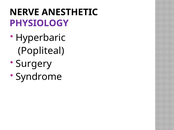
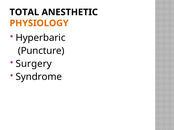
NERVE: NERVE -> TOTAL (24, 12)
PHYSIOLOGY colour: purple -> orange (39, 23)
Popliteal: Popliteal -> Puncture (41, 51)
